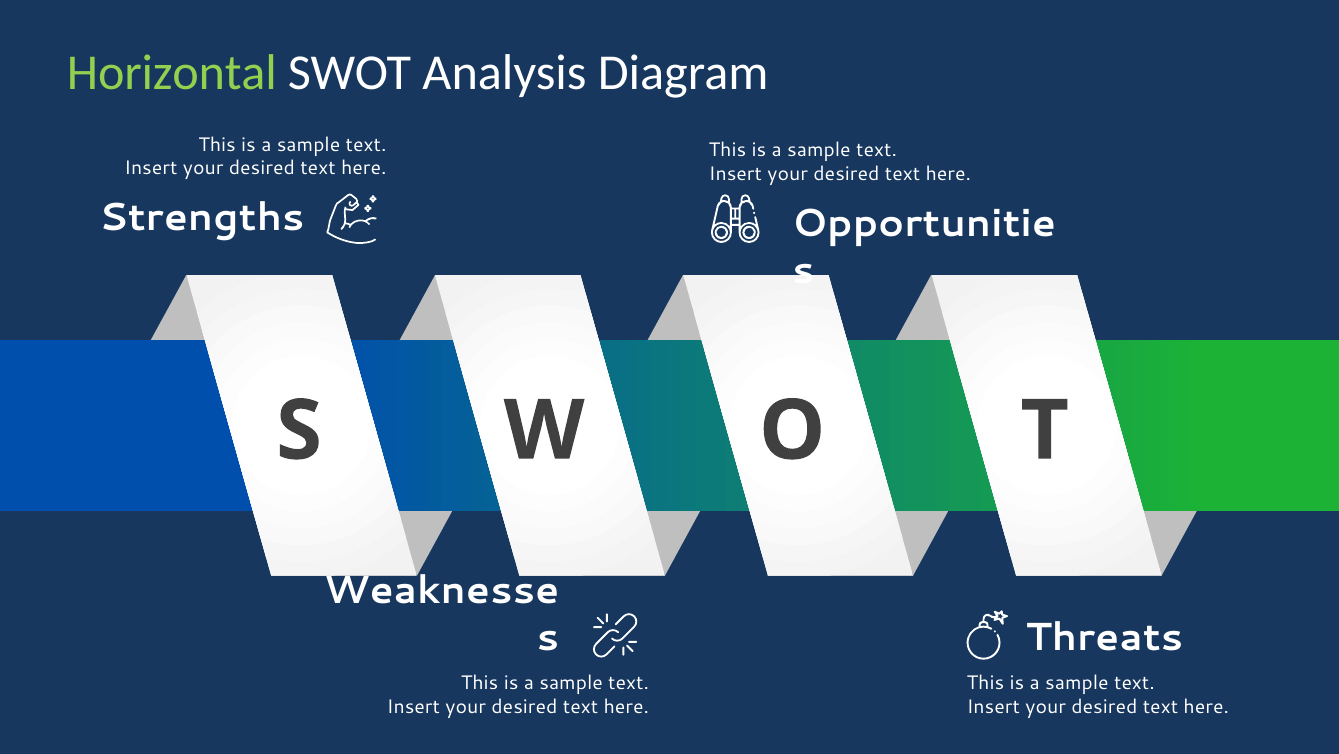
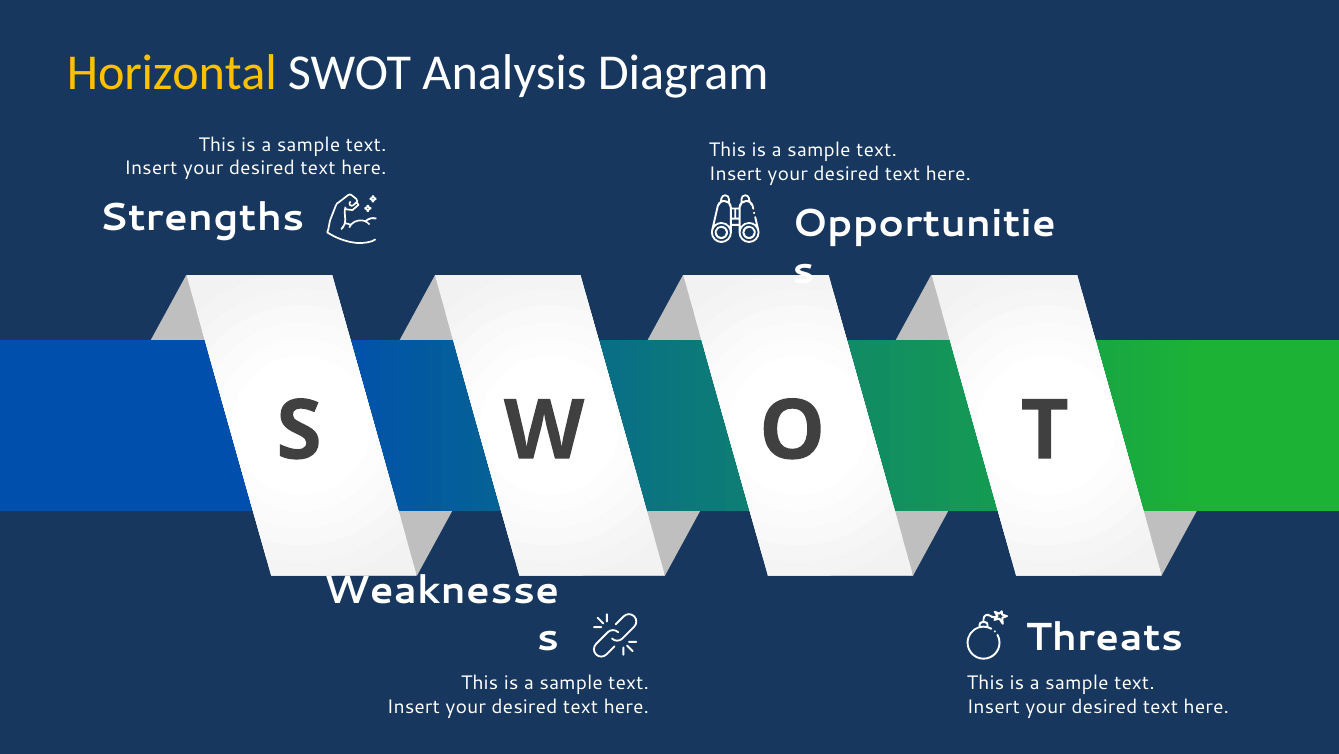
Horizontal colour: light green -> yellow (172, 73)
